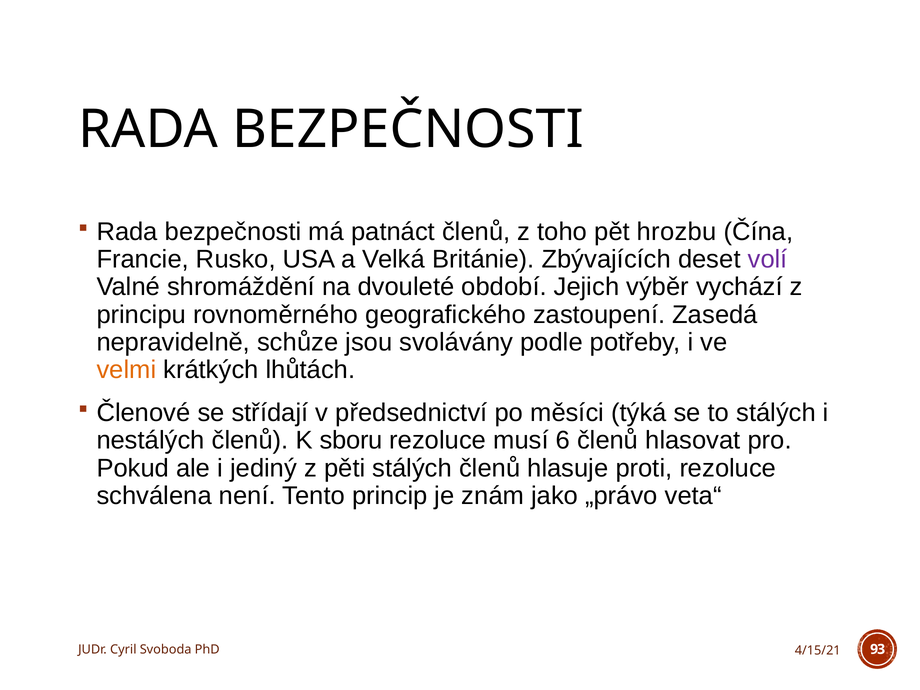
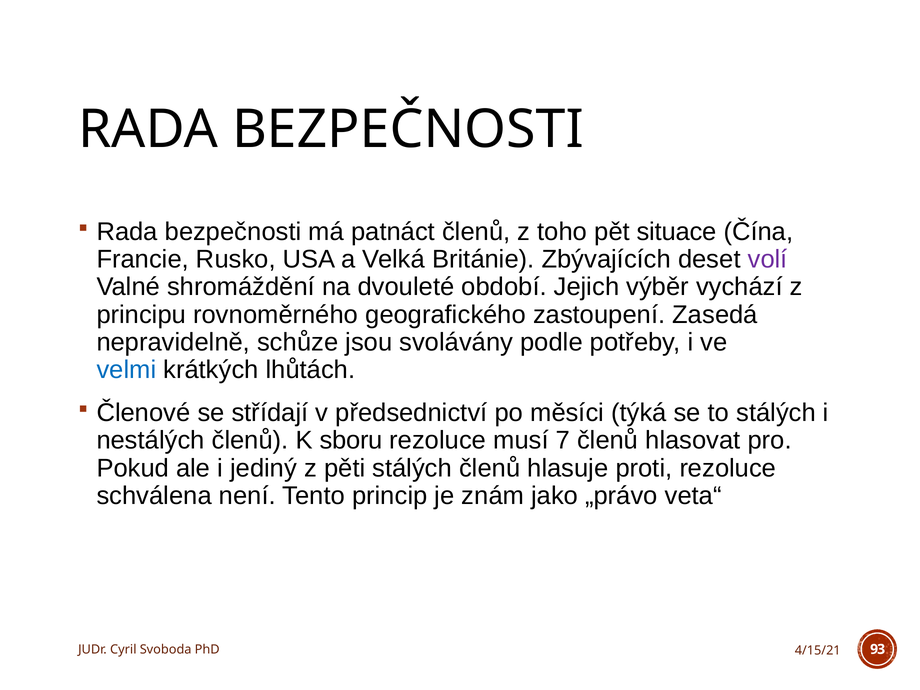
hrozbu: hrozbu -> situace (677, 232)
velmi colour: orange -> blue (126, 370)
6: 6 -> 7 (563, 441)
